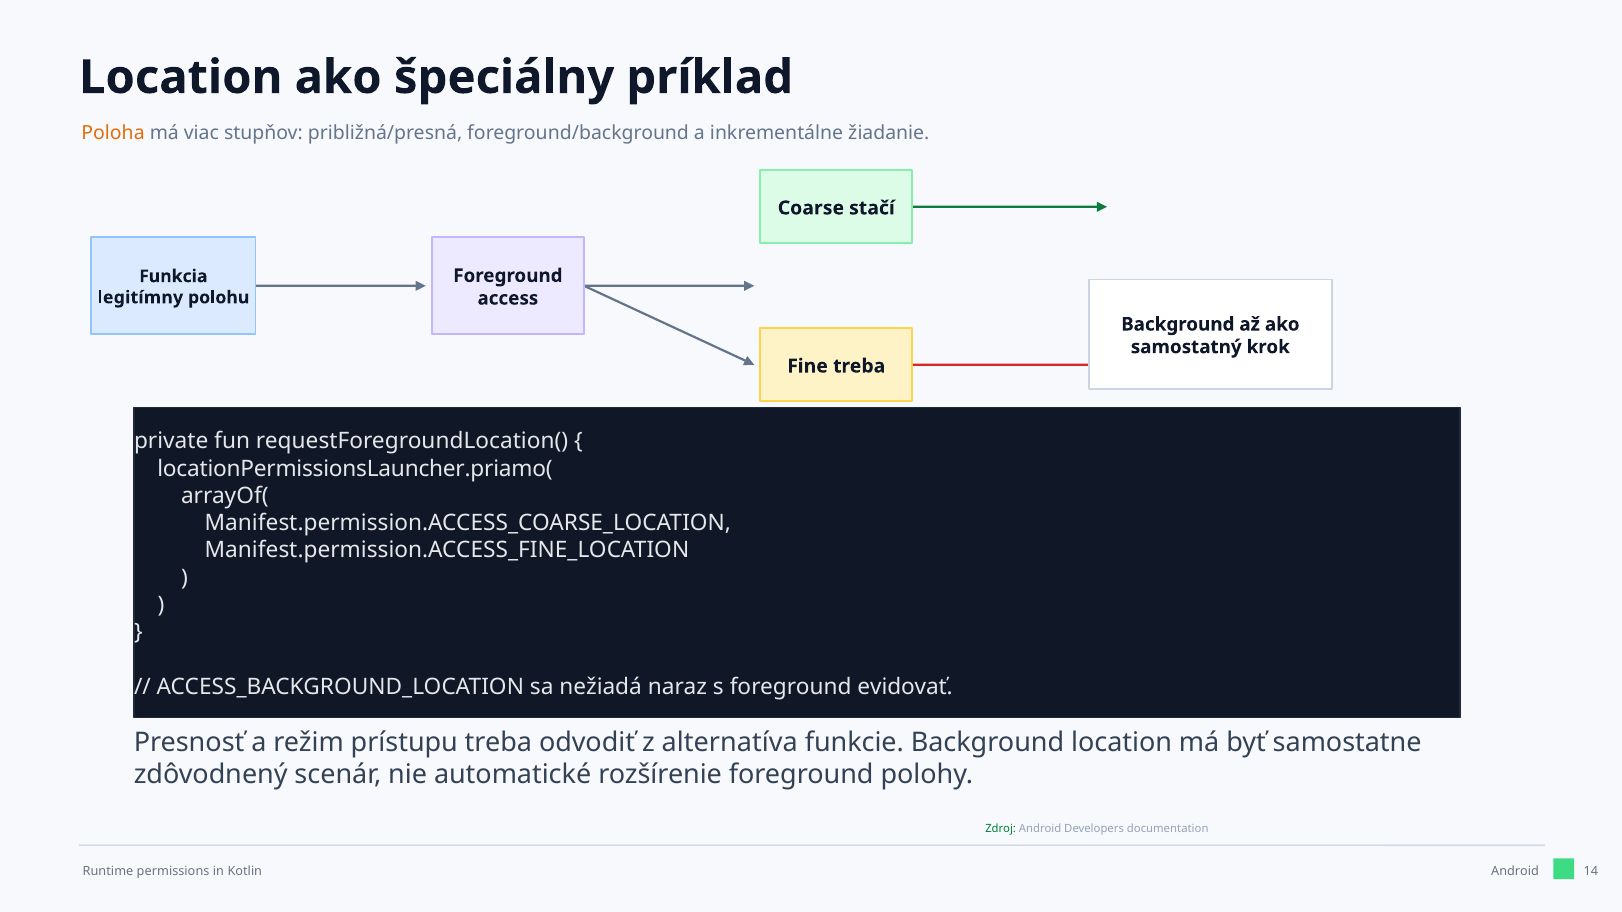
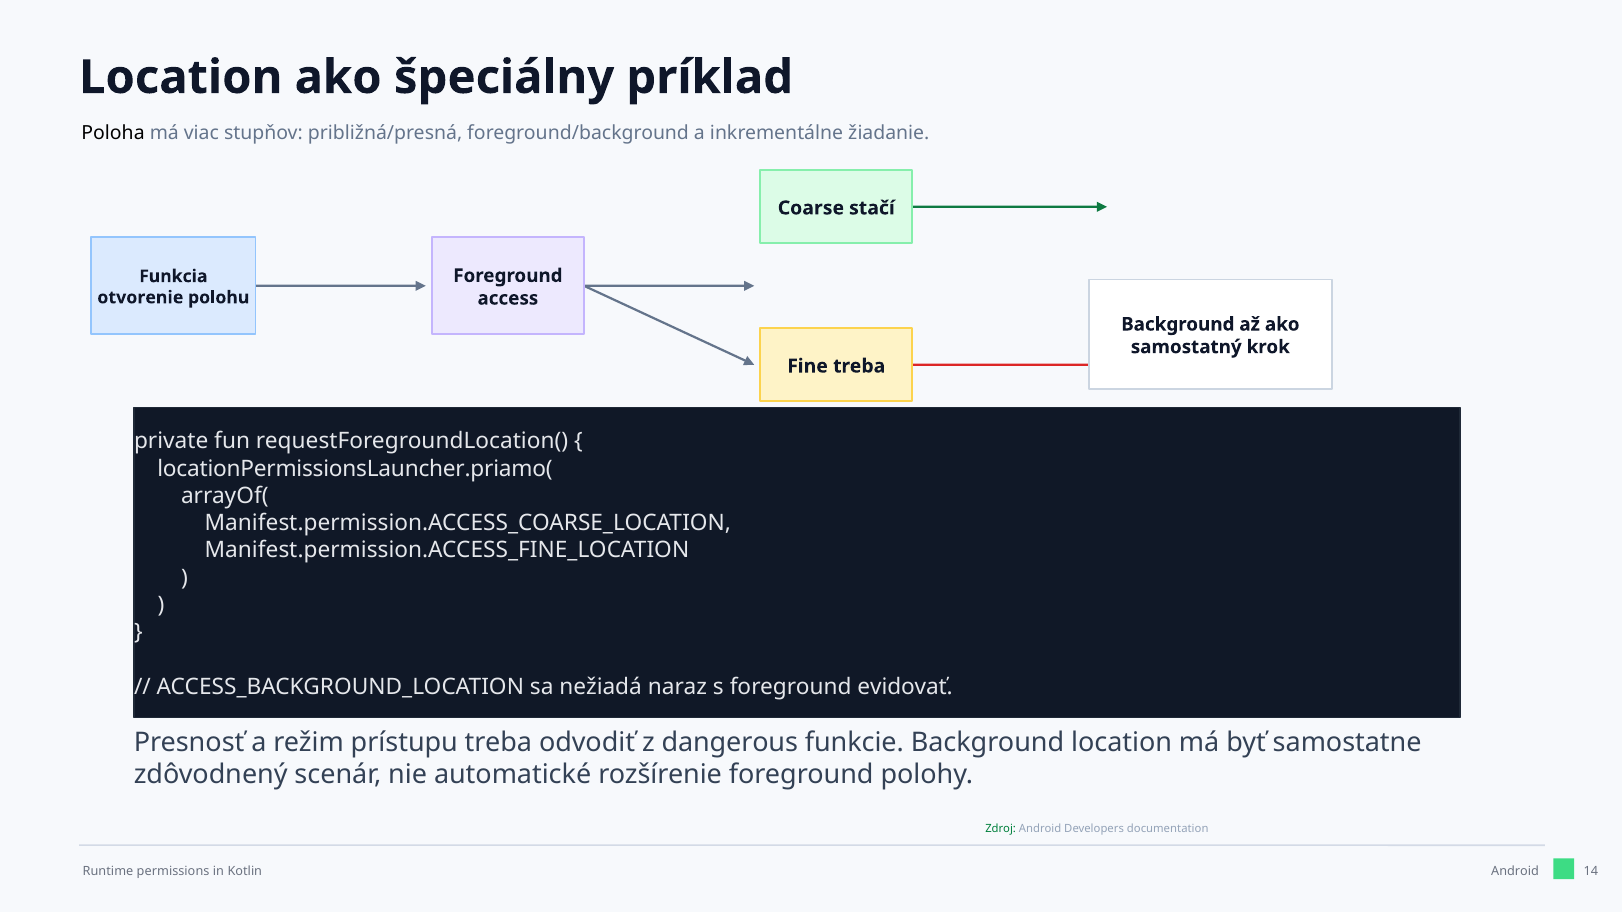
Poloha colour: orange -> black (113, 133)
legitímny: legitímny -> otvorenie (140, 298)
alternatíva: alternatíva -> dangerous (730, 743)
